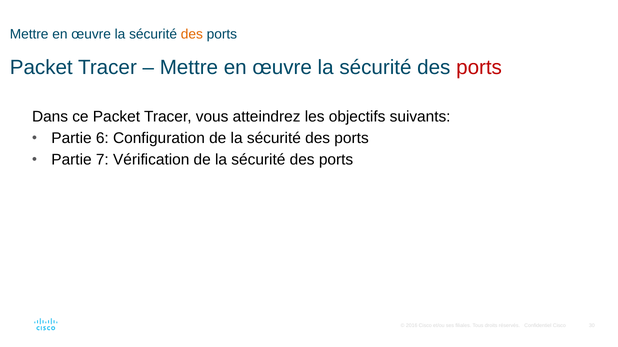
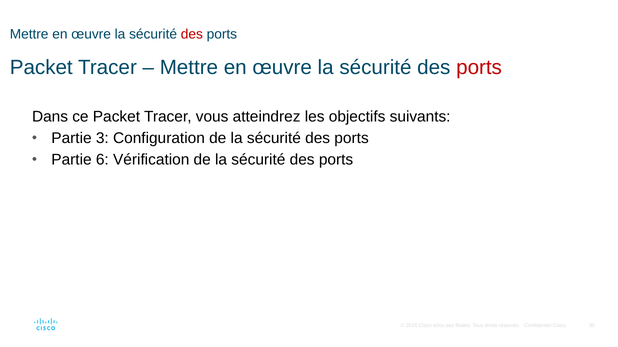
des colour: orange -> red (192, 34)
6: 6 -> 3 (102, 139)
7: 7 -> 6 (102, 160)
